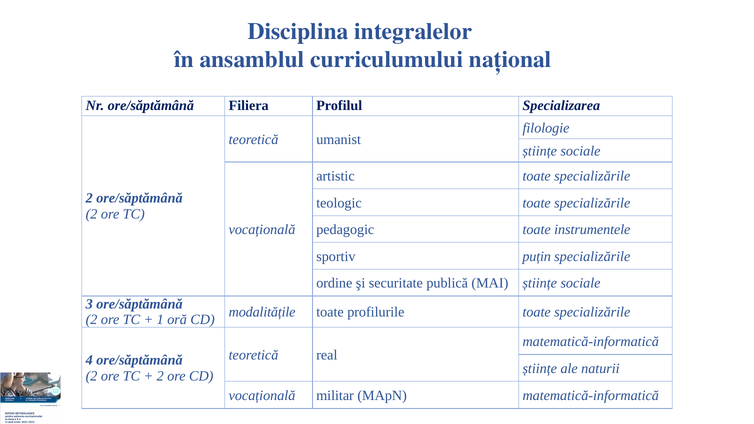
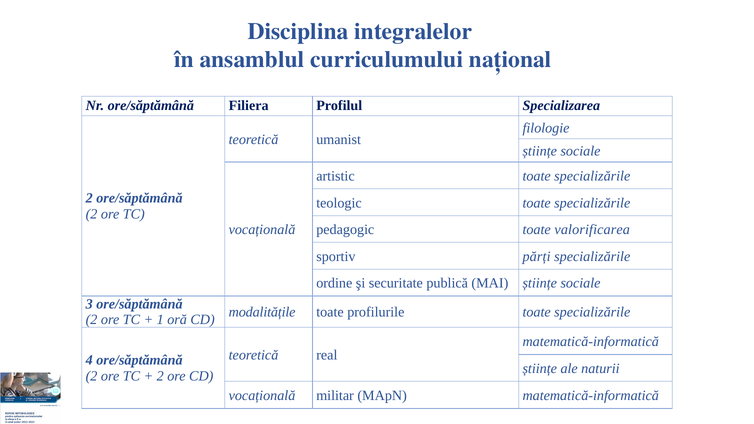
instrumentele: instrumentele -> valorificarea (592, 230)
puțin: puțin -> părți (537, 257)
